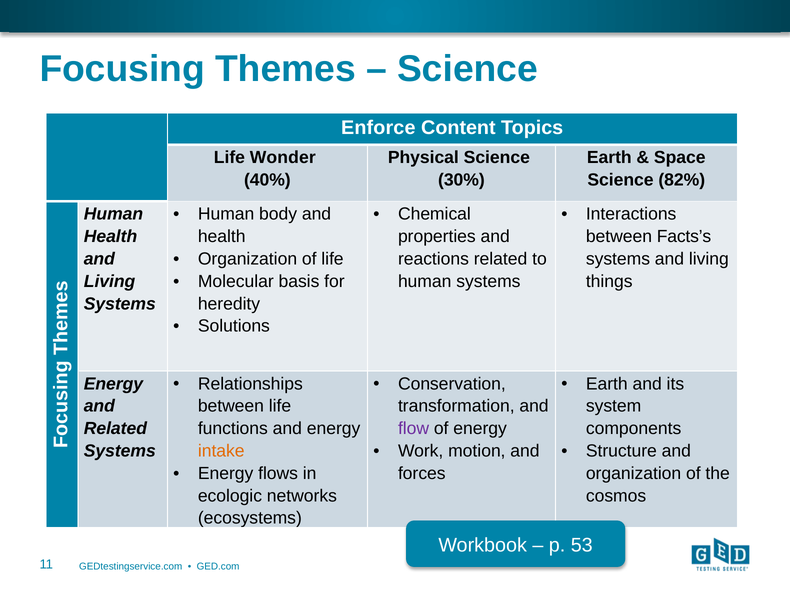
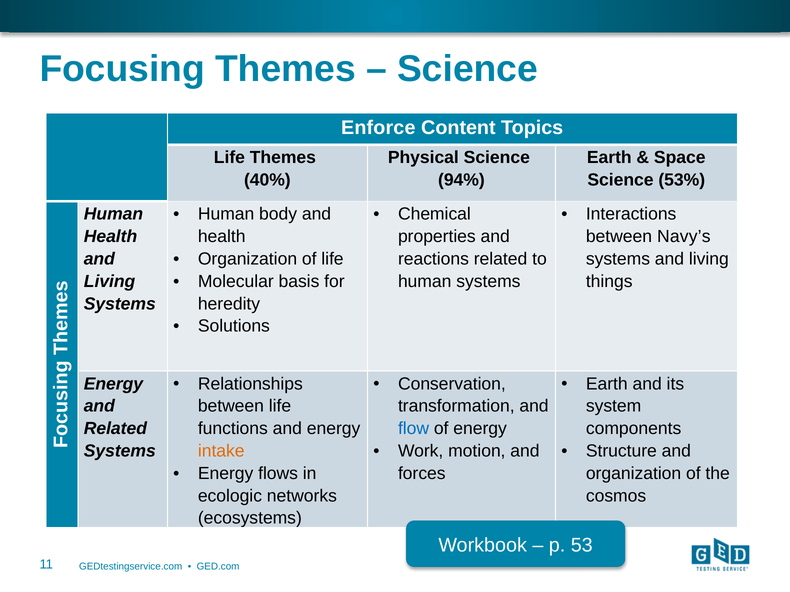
Life Wonder: Wonder -> Themes (283, 158)
30%: 30% -> 94% (461, 180)
82%: 82% -> 53% (682, 180)
Facts’s: Facts’s -> Navy’s (684, 237)
flow colour: purple -> blue (414, 429)
